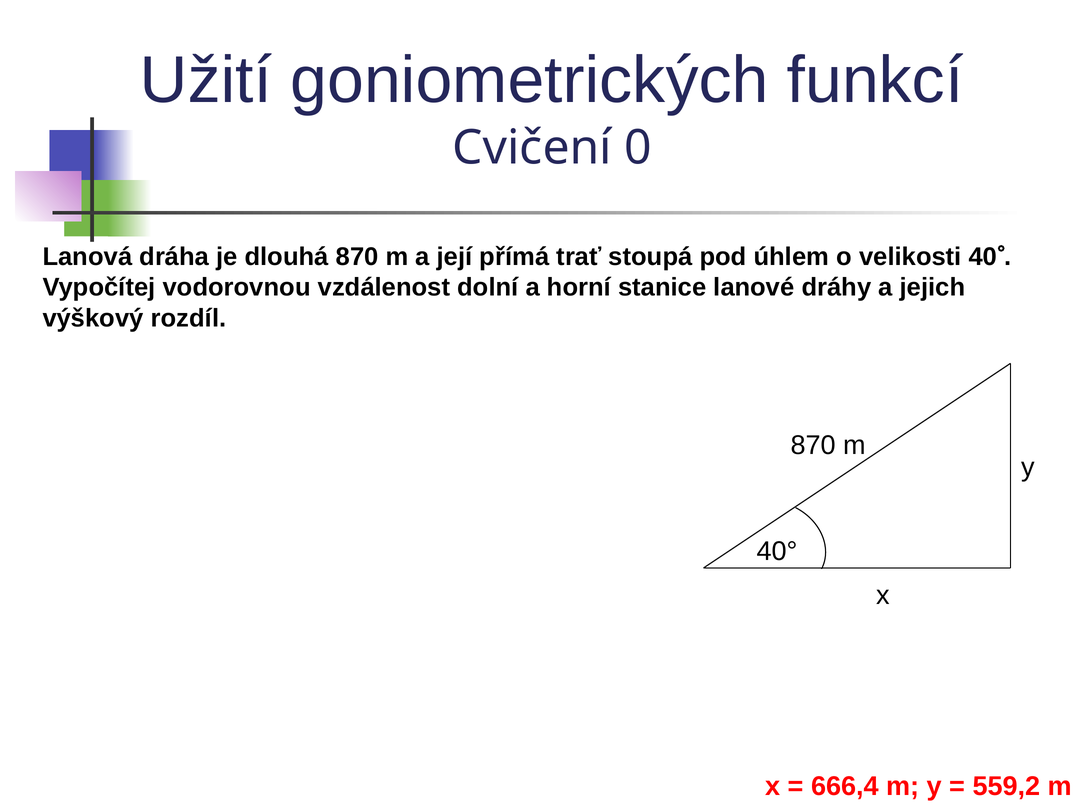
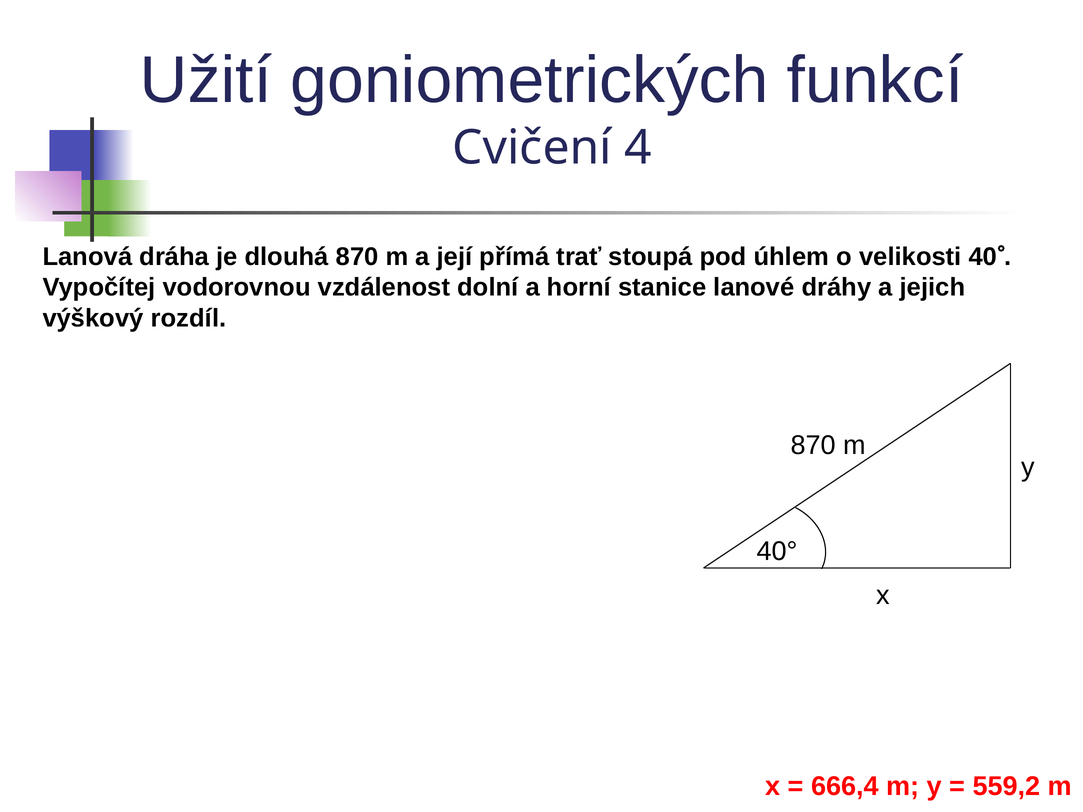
0: 0 -> 4 (638, 148)
